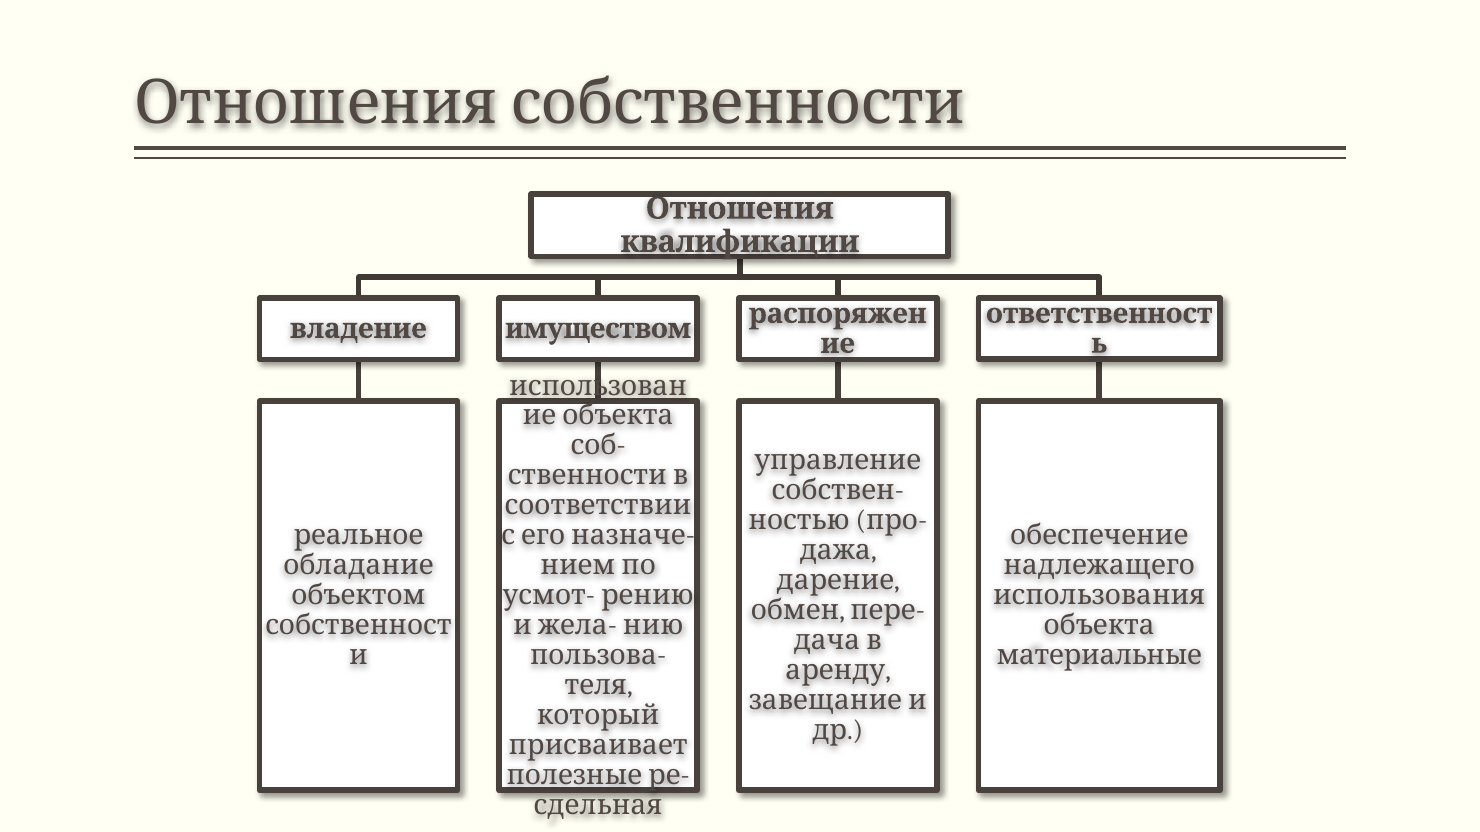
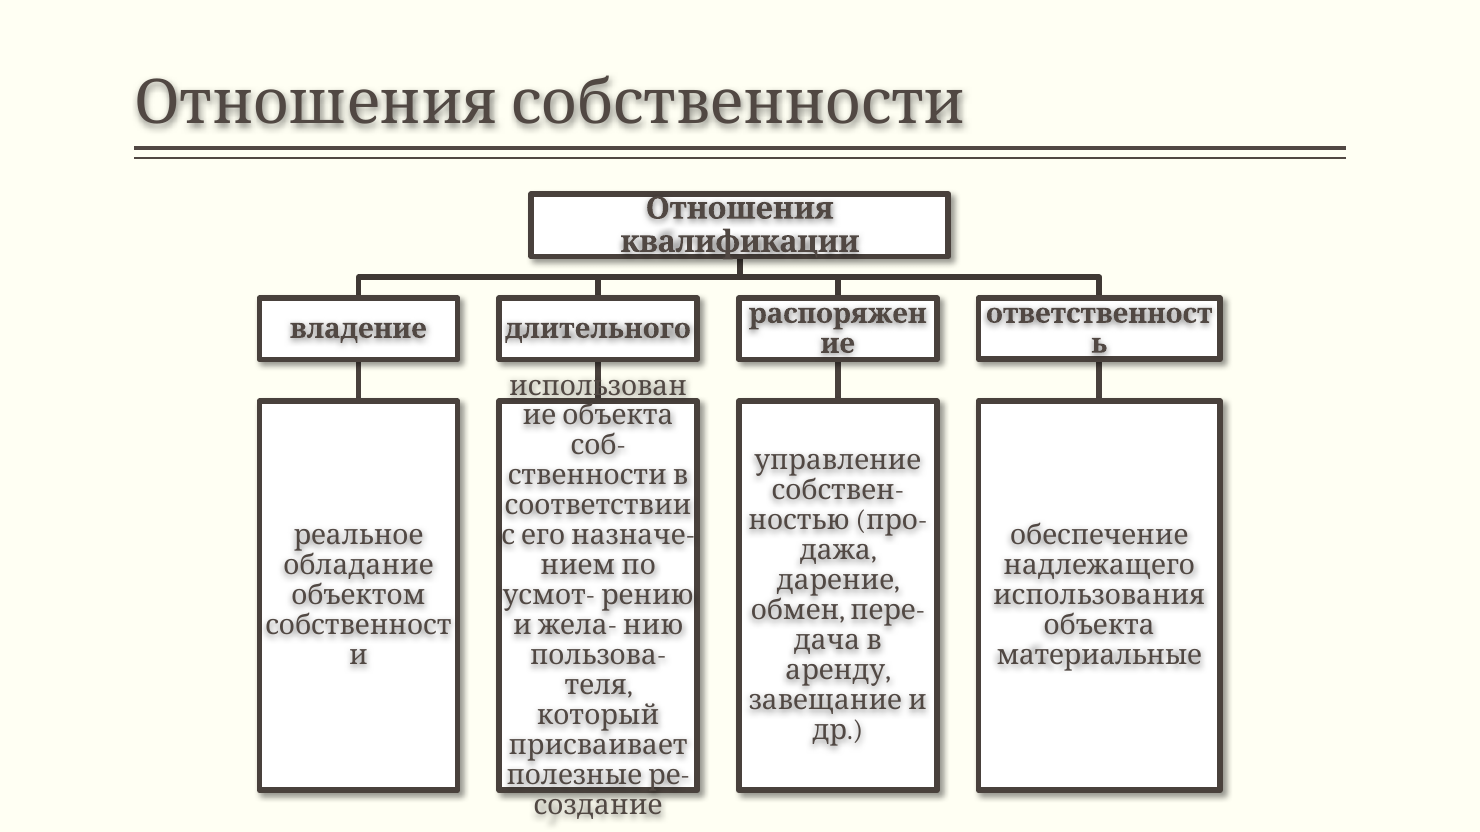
имуществом: имуществом -> длительного (598, 329)
сдельная: сдельная -> создание (598, 806)
